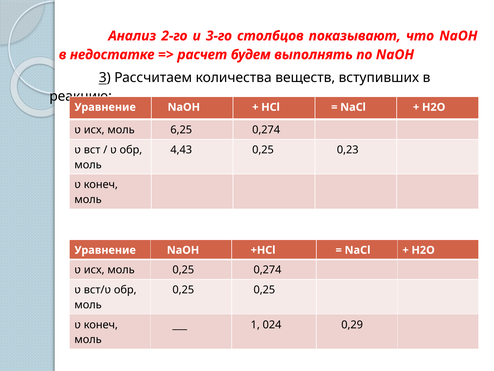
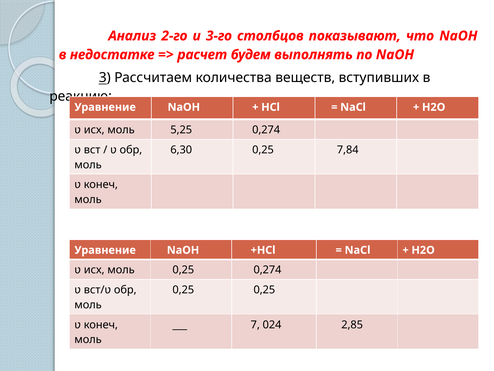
6,25: 6,25 -> 5,25 (181, 130)
4,43: 4,43 -> 6,30 (181, 150)
0,23: 0,23 -> 7,84 (348, 150)
1: 1 -> 7 (255, 324)
0,29: 0,29 -> 2,85 (352, 324)
